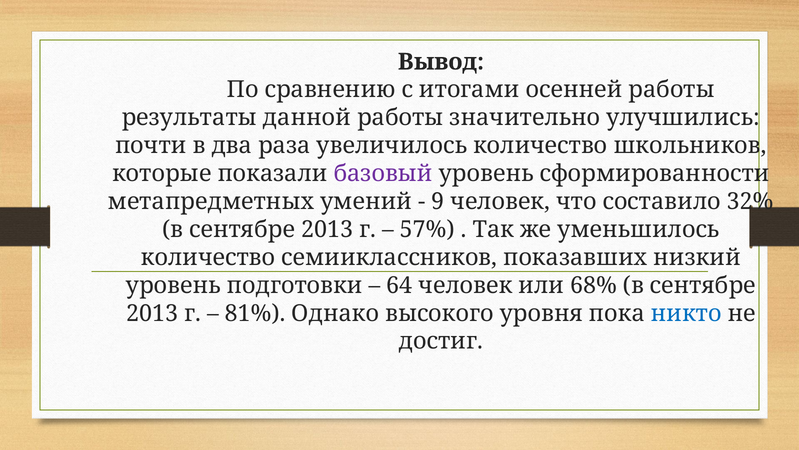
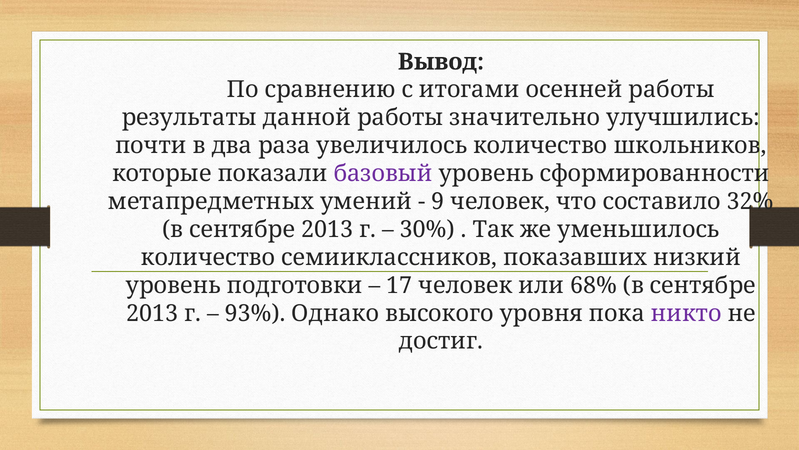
57%: 57% -> 30% (427, 229)
64: 64 -> 17 (399, 285)
81%: 81% -> 93% (255, 313)
никто colour: blue -> purple (686, 313)
